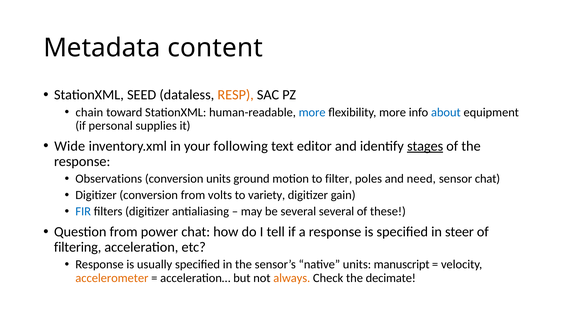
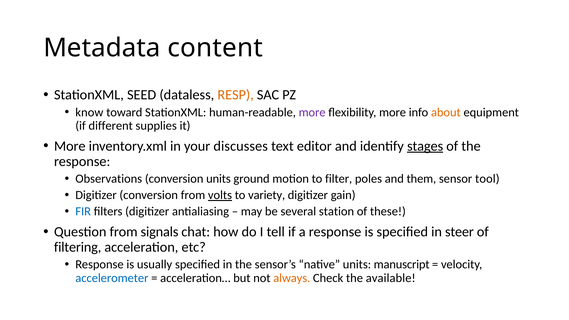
chain: chain -> know (89, 112)
more colour: blue -> purple (312, 112)
about colour: blue -> orange (446, 112)
personal: personal -> different (111, 126)
Wide: Wide -> More (70, 146)
following: following -> discusses (241, 146)
need: need -> them (421, 179)
sensor chat: chat -> tool (487, 179)
volts underline: none -> present (220, 195)
several several: several -> station (336, 212)
power: power -> signals (160, 232)
accelerometer colour: orange -> blue (112, 278)
decimate: decimate -> available (391, 278)
